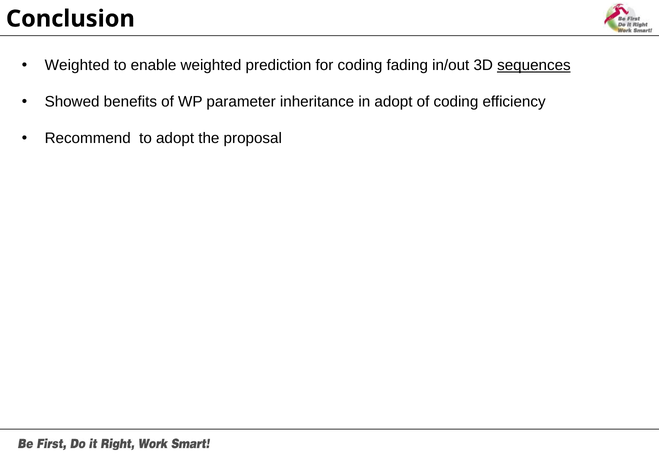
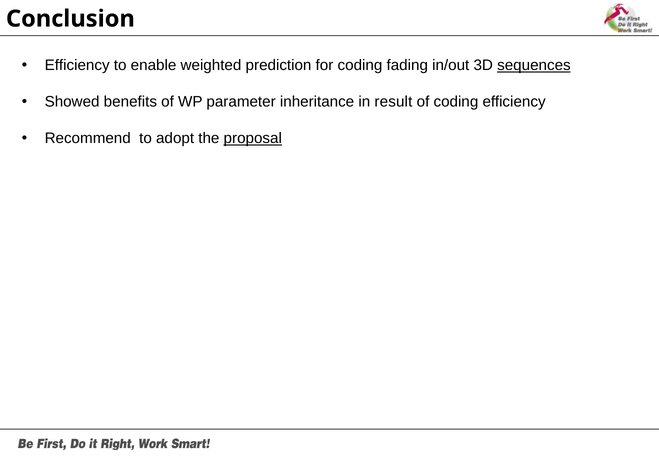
Weighted: Weighted -> Efficiency (77, 65)
in adopt: adopt -> result (393, 102)
proposal underline: none -> present (253, 138)
